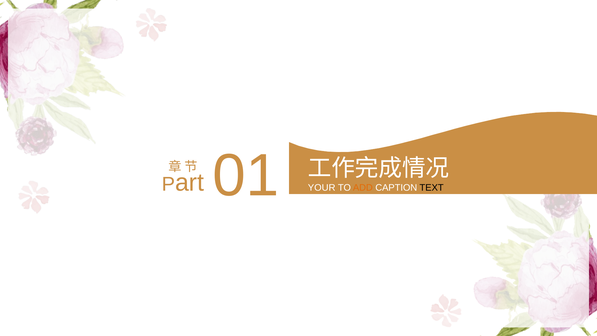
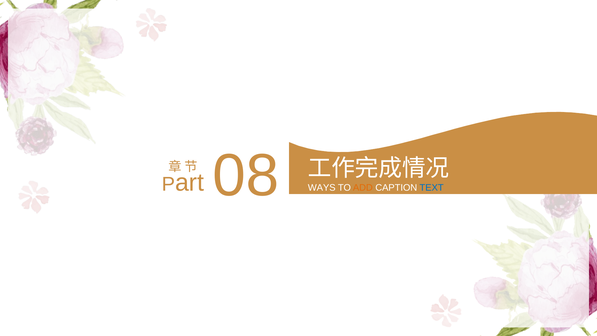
01: 01 -> 08 (246, 176)
YOUR: YOUR -> WAYS (322, 187)
TEXT colour: black -> blue (432, 187)
